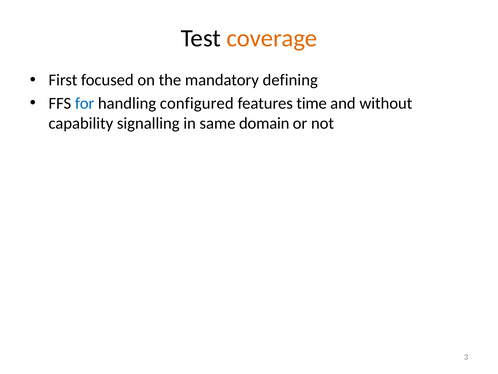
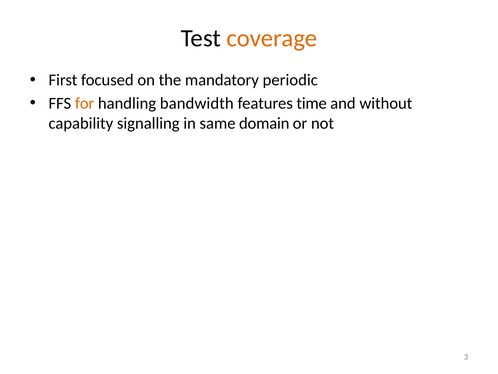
defining: defining -> periodic (290, 80)
for colour: blue -> orange (85, 103)
configured: configured -> bandwidth (197, 103)
